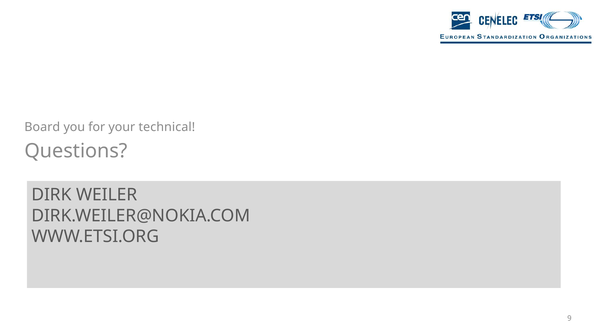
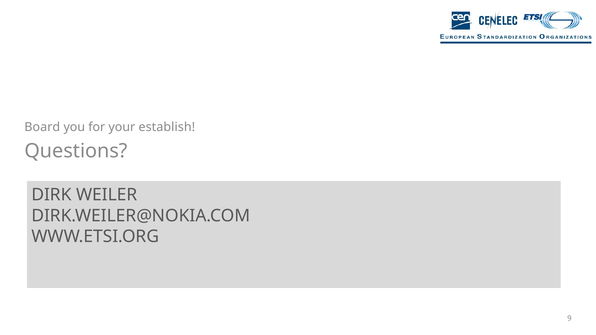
technical: technical -> establish (167, 127)
